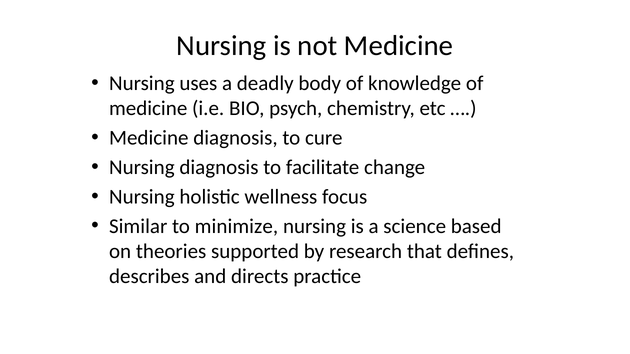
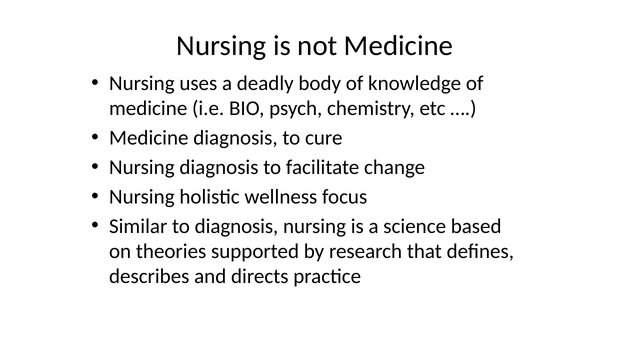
to minimize: minimize -> diagnosis (237, 226)
